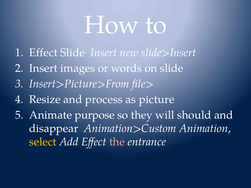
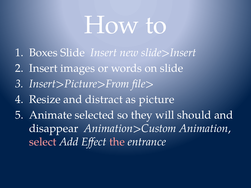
Effect: Effect -> Boxes (43, 53)
process: process -> distract (104, 100)
purpose: purpose -> selected (95, 115)
select colour: yellow -> pink (43, 142)
